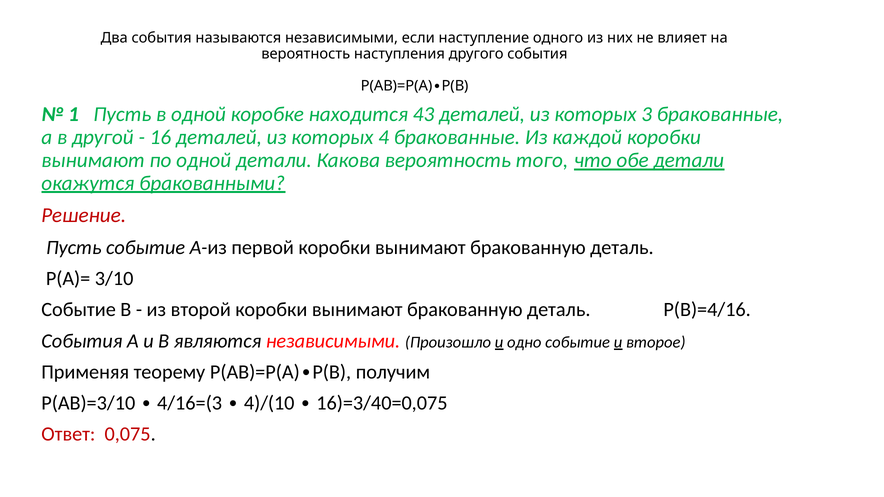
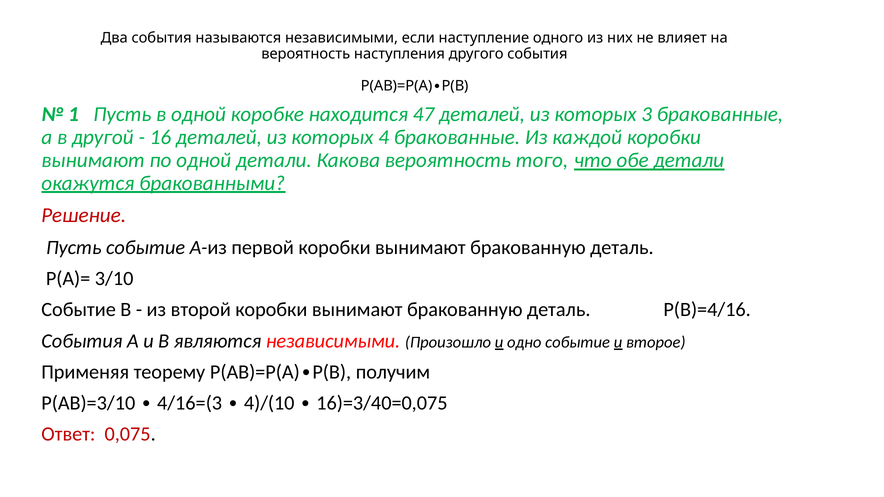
43: 43 -> 47 (424, 115)
